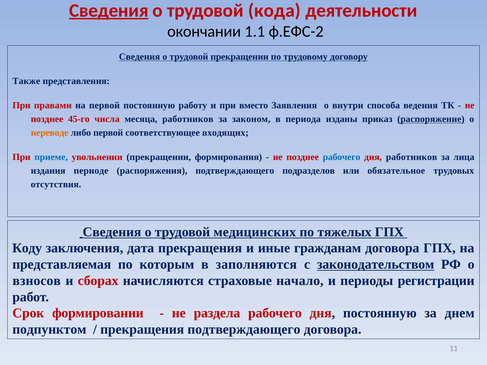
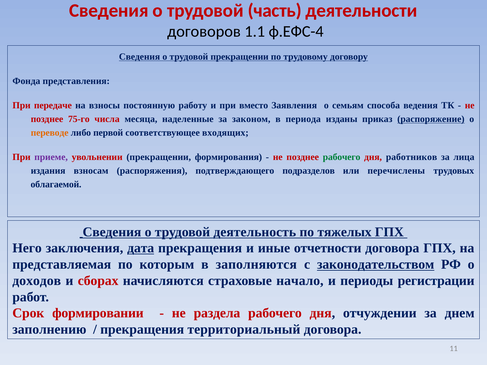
Сведения underline: present -> none (109, 11)
кода: кода -> часть (275, 11)
окончании: окончании -> договоров (204, 32)
ф.ЕФС-2: ф.ЕФС-2 -> ф.ЕФС-4 (296, 32)
Также: Также -> Фонда (26, 81)
правами: правами -> передаче (53, 106)
на первой: первой -> взносы (104, 106)
внутри: внутри -> семьям (348, 106)
45-го: 45-го -> 75-го (79, 119)
месяца работников: работников -> наделенные (188, 119)
приеме colour: blue -> purple (51, 157)
рабочего colour: blue -> green (342, 157)
периоде: периоде -> взносам (91, 171)
обязательное: обязательное -> перечислены (396, 171)
отсутствия: отсутствия -> облагаемой (56, 185)
медицинских: медицинских -> деятельность (255, 232)
Коду: Коду -> Него (27, 248)
дата underline: none -> present (141, 248)
гражданам: гражданам -> отчетности (328, 248)
взносов: взносов -> доходов (37, 281)
дня постоянную: постоянную -> отчуждении (380, 313)
подпунктом: подпунктом -> заполнению (49, 330)
прекращения подтверждающего: подтверждающего -> территориальный (244, 330)
